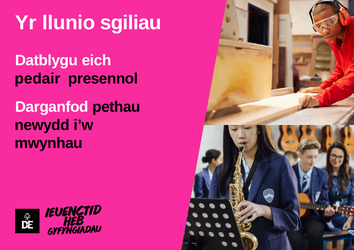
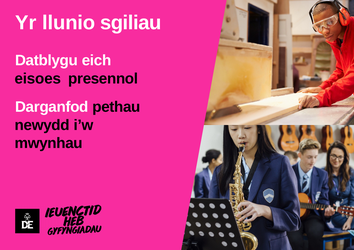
pedair: pedair -> eisoes (38, 79)
